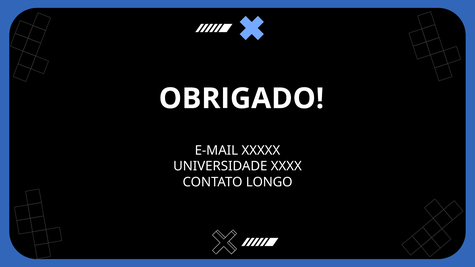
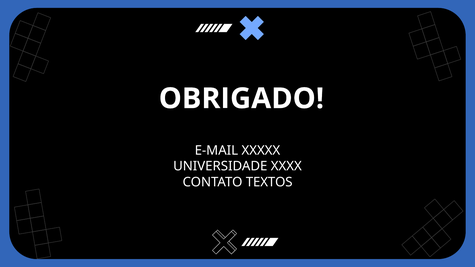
LONGO: LONGO -> TEXTOS (269, 182)
